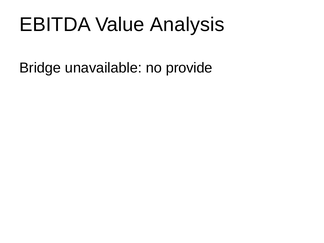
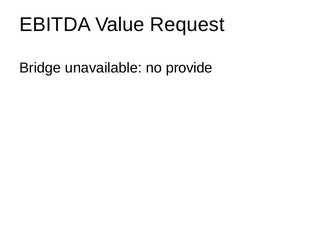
Analysis: Analysis -> Request (187, 25)
